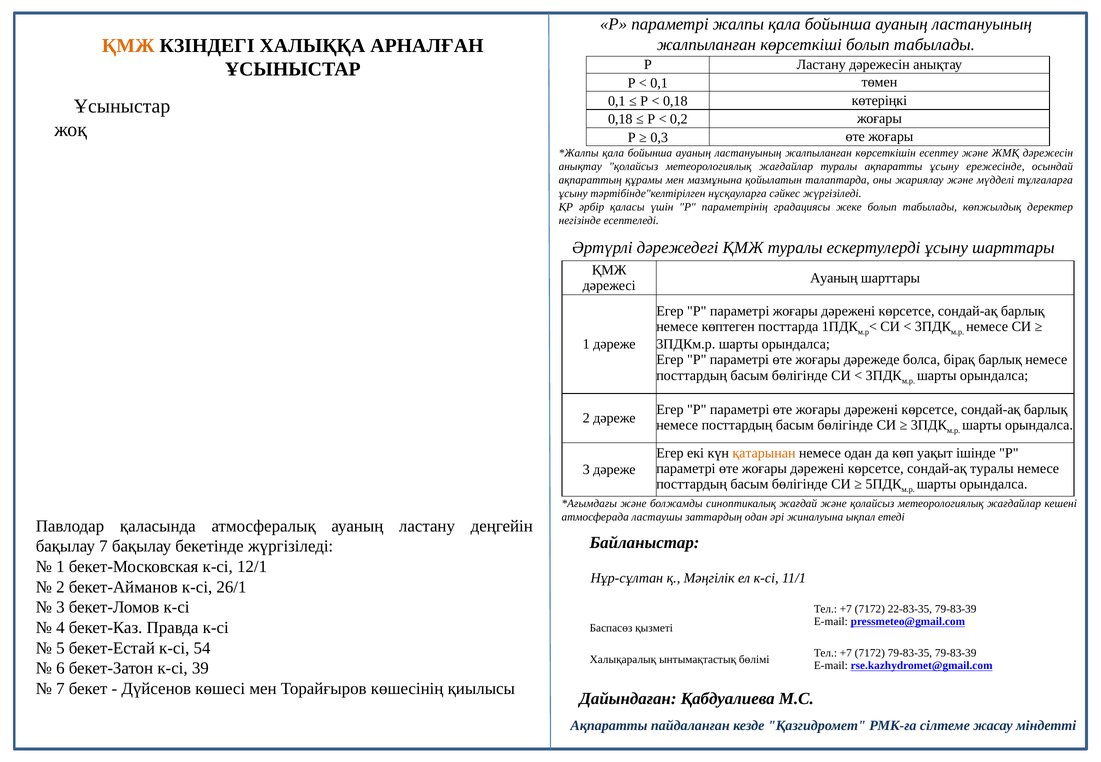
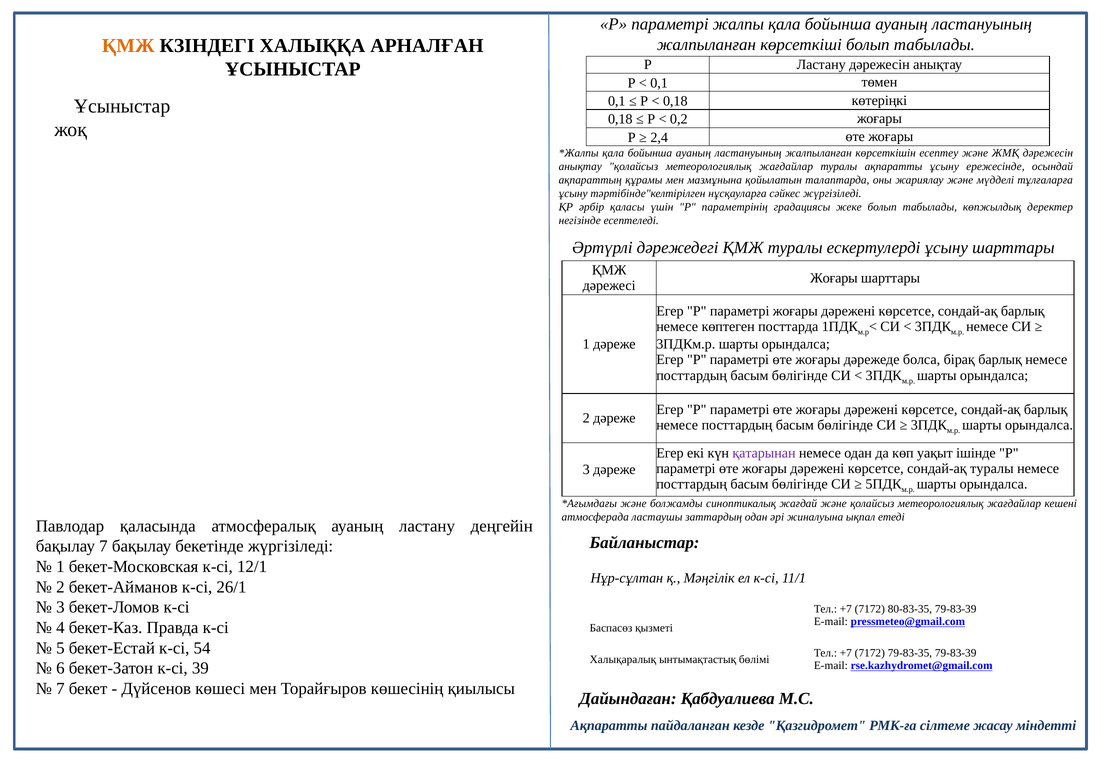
0,3: 0,3 -> 2,4 (659, 137)
Ауаның: Ауаның -> Жоғары (834, 278)
қатарынан colour: orange -> purple (764, 453)
22-83-35: 22-83-35 -> 80-83-35 (910, 609)
